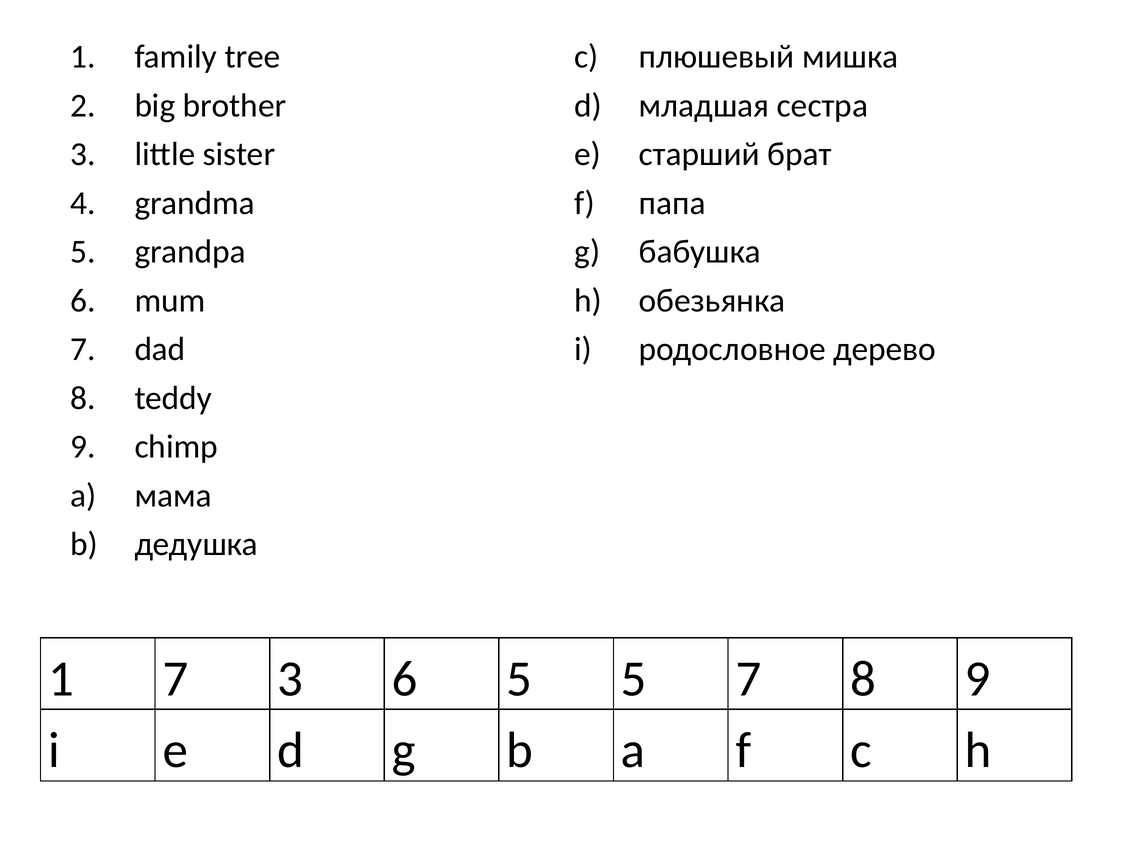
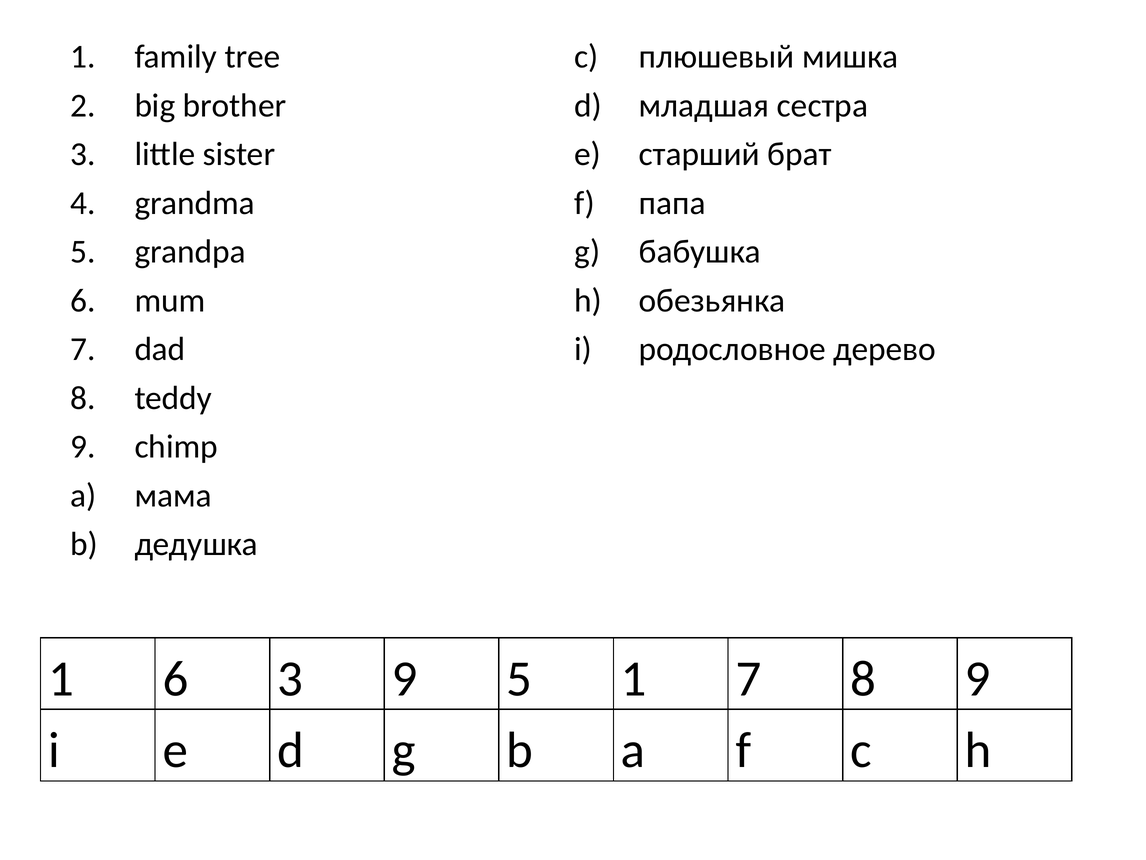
1 7: 7 -> 6 (175, 678)
3 6: 6 -> 9 (405, 678)
5 5: 5 -> 1 (634, 678)
